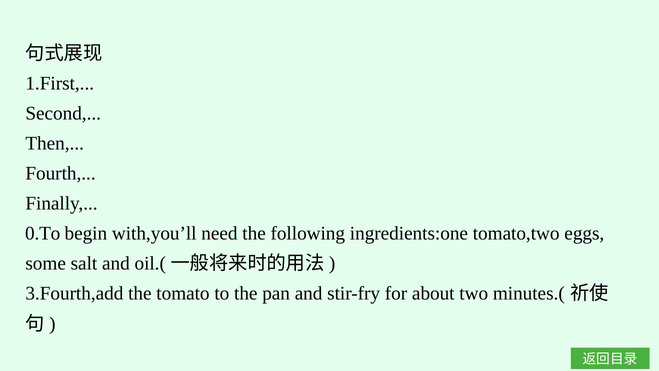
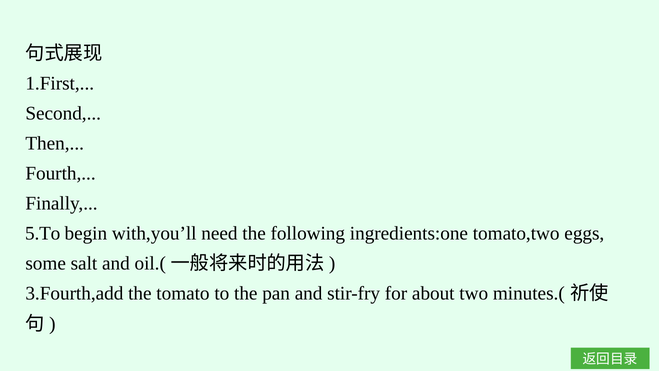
0.To: 0.To -> 5.To (43, 233)
